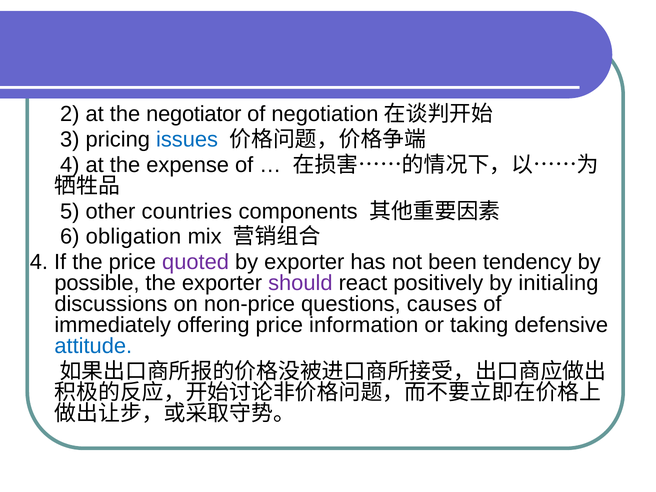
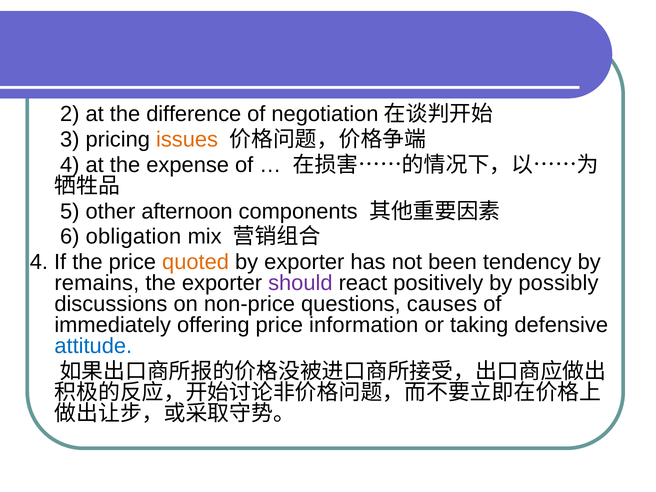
negotiator: negotiator -> difference (194, 114)
issues colour: blue -> orange (187, 140)
countries: countries -> afternoon (187, 211)
quoted colour: purple -> orange (196, 262)
possible: possible -> remains (97, 283)
initialing: initialing -> possibly (558, 283)
